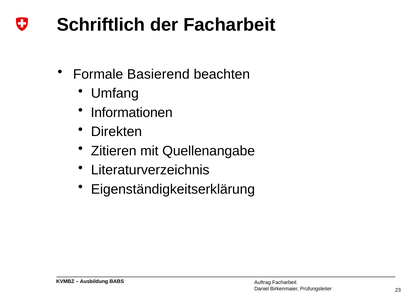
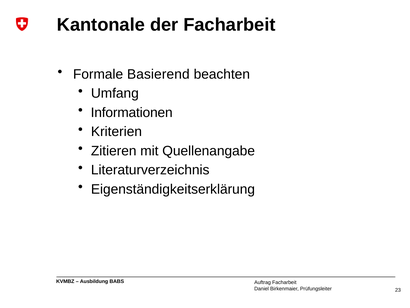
Schriftlich: Schriftlich -> Kantonale (101, 25)
Direkten: Direkten -> Kriterien (116, 132)
